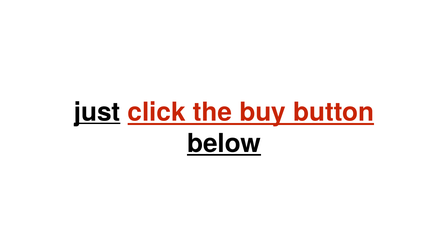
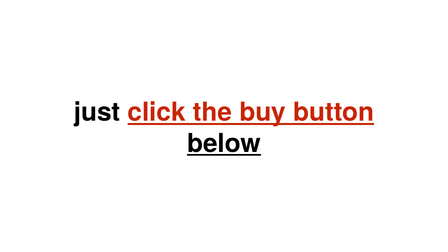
just underline: present -> none (97, 112)
